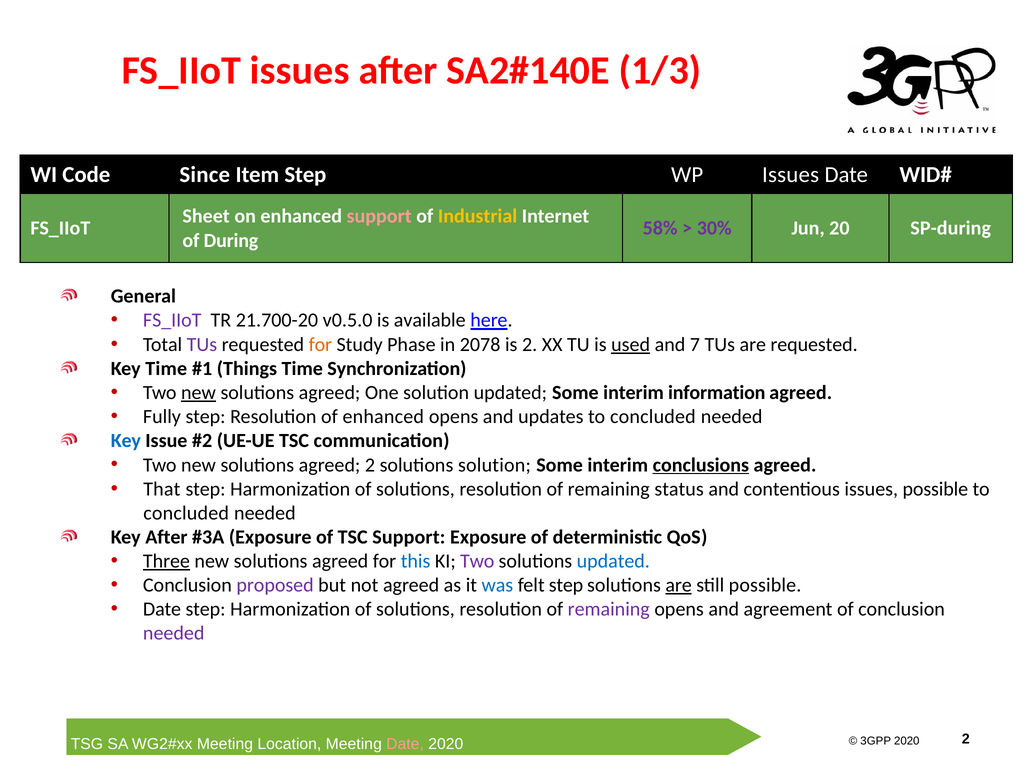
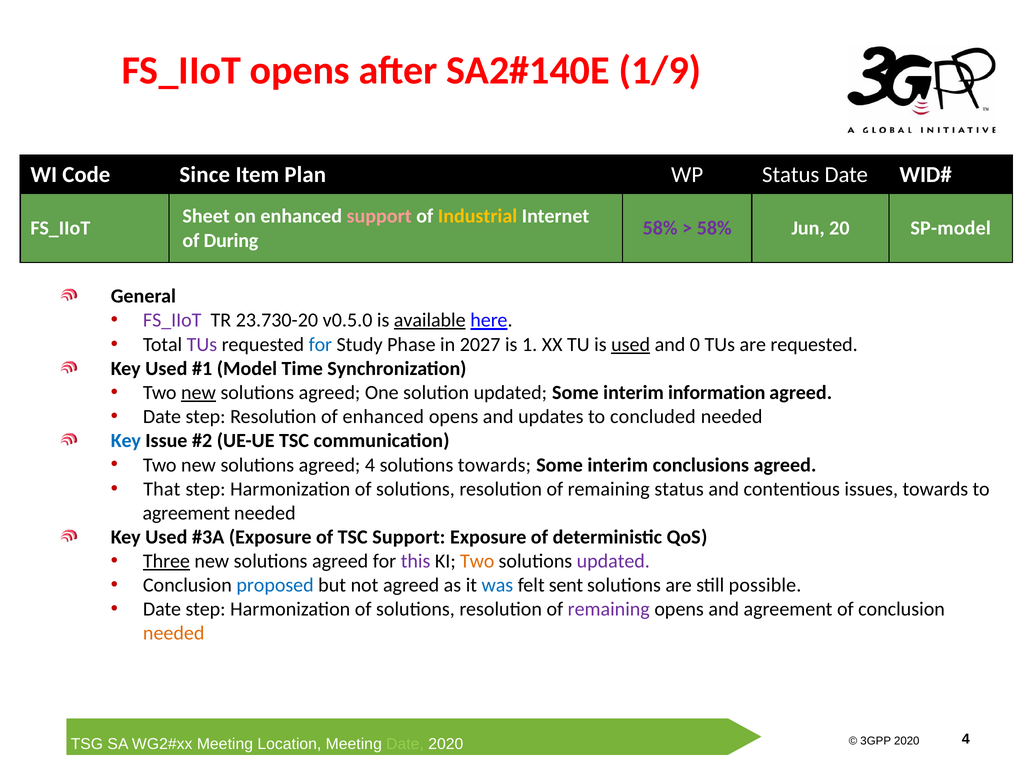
FS_IIoT issues: issues -> opens (300, 71)
1/3: 1/3 -> 1/9 (660, 71)
Item Step: Step -> Plan (305, 174)
WP Issues: Issues -> Status (791, 174)
30%: 30% -> 58% (714, 228)
SP-during: SP-during -> SP-model (951, 228)
21.700-20: 21.700-20 -> 23.730-20 (277, 320)
available underline: none -> present (430, 320)
for colour: orange -> blue (320, 344)
2078: 2078 -> 2027 (480, 344)
is 2: 2 -> 1 (530, 344)
7: 7 -> 0 (695, 344)
Time: Time -> Used (166, 368)
Things: Things -> Model (247, 368)
Fully: Fully -> Date (162, 417)
agreed 2: 2 -> 4 (370, 465)
solutions solution: solution -> towards (494, 465)
conclusions underline: present -> none (701, 465)
issues possible: possible -> towards (935, 489)
concluded: concluded -> agreement (186, 513)
After: After -> Used (166, 537)
this colour: blue -> purple (416, 561)
Two colour: purple -> orange (477, 561)
updated colour: blue -> purple (613, 561)
proposed colour: purple -> blue (275, 585)
felt step: step -> sent (566, 585)
are underline: present -> none (679, 585)
needed colour: purple -> orange (174, 633)
Date colour: pink -> light green (405, 744)
2020 2: 2 -> 4 (966, 739)
